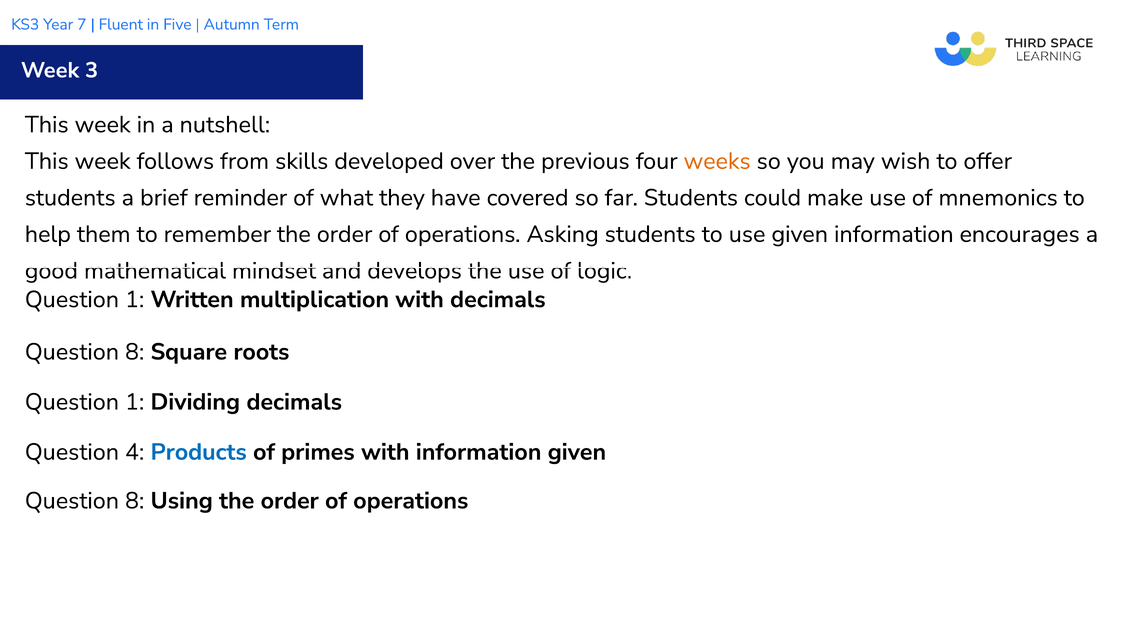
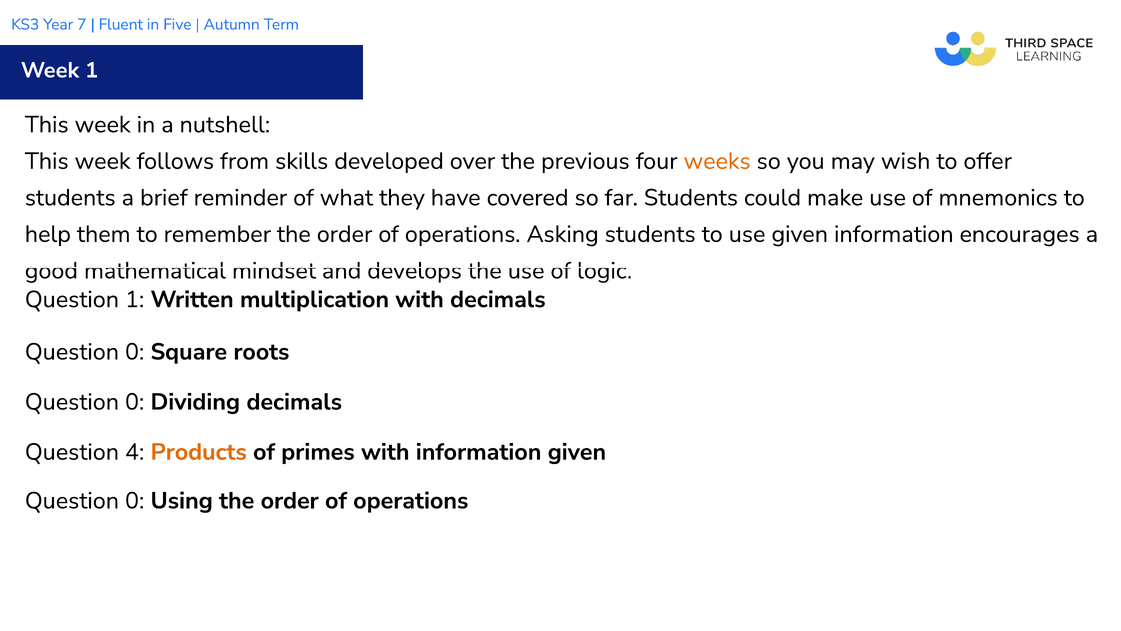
Week 3: 3 -> 1 (92, 70)
8: 8 -> 0 (135, 352)
1: 1 -> 0 (135, 402)
Products colour: blue -> orange (199, 452)
8: 8 -> 0 (135, 500)
